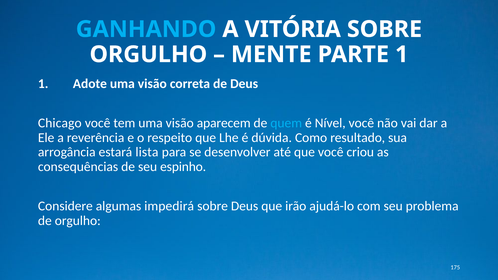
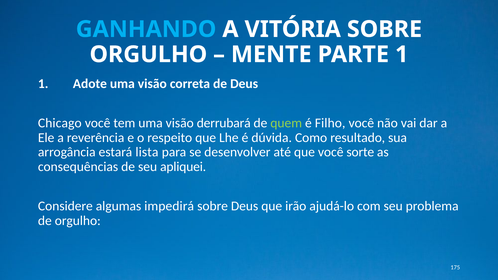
aparecem: aparecem -> derrubará (224, 123)
quem colour: light blue -> light green (286, 123)
Nível: Nível -> Filho (330, 123)
criou: criou -> sorte (360, 152)
espinho: espinho -> apliquei (183, 167)
